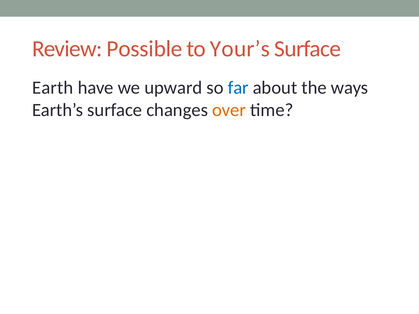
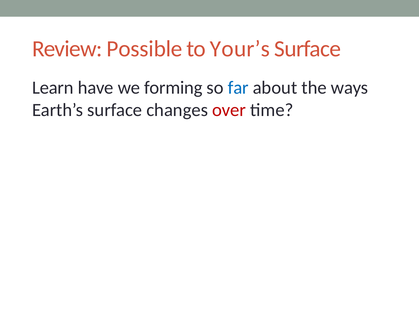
Earth: Earth -> Learn (53, 88)
upward: upward -> forming (173, 88)
over colour: orange -> red (229, 110)
